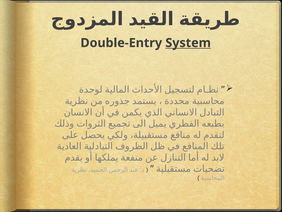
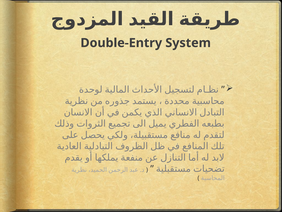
System underline: present -> none (188, 43)
